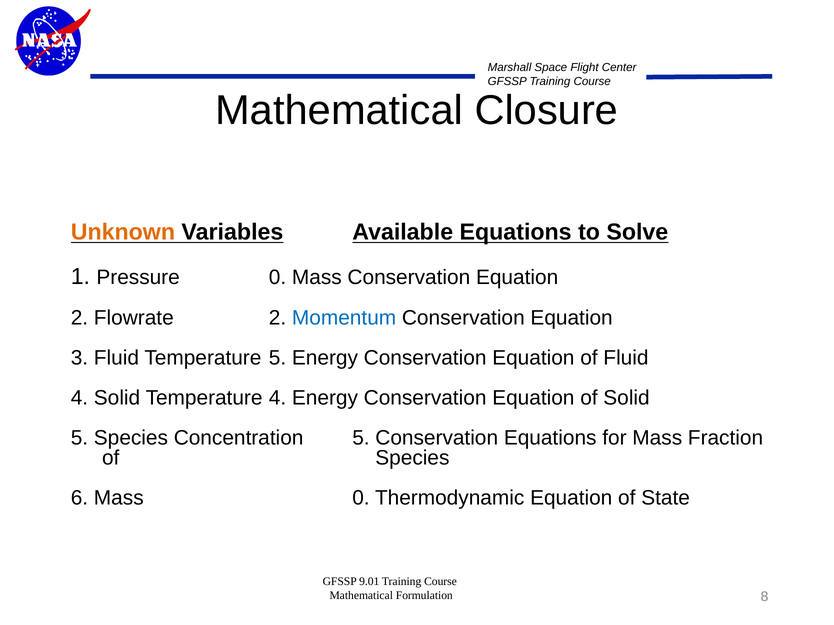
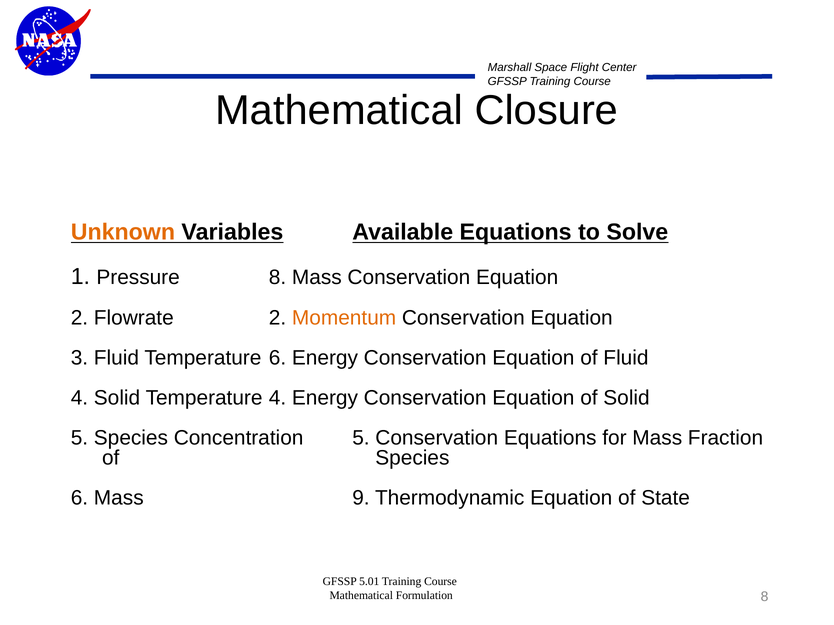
Pressure 0: 0 -> 8 (278, 278)
Momentum colour: blue -> orange (344, 318)
Temperature 5: 5 -> 6 (278, 358)
Mass 0: 0 -> 9 (361, 498)
9.01: 9.01 -> 5.01 (369, 582)
